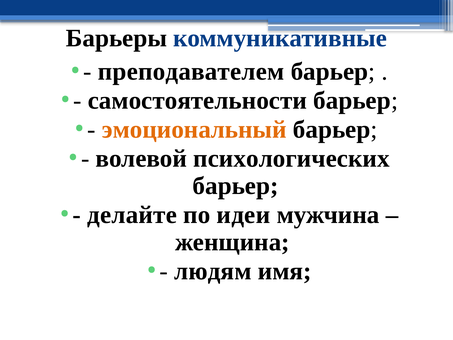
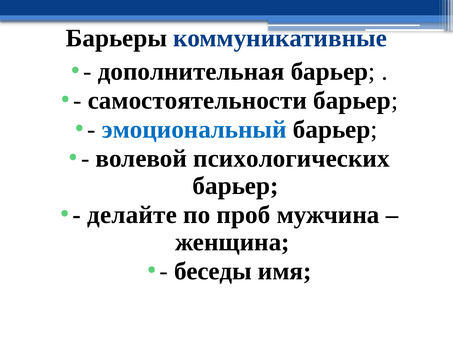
преподавателем: преподавателем -> дополнительная (191, 71)
эмоциональный colour: orange -> blue (194, 129)
идеи: идеи -> проб (244, 215)
людям: людям -> беседы (213, 271)
